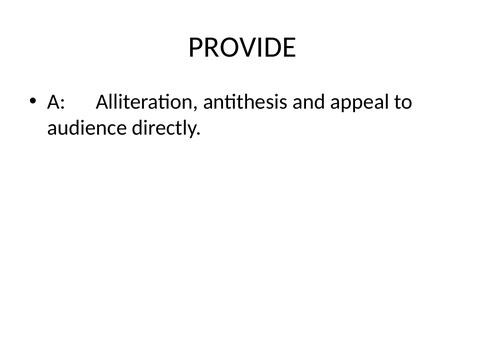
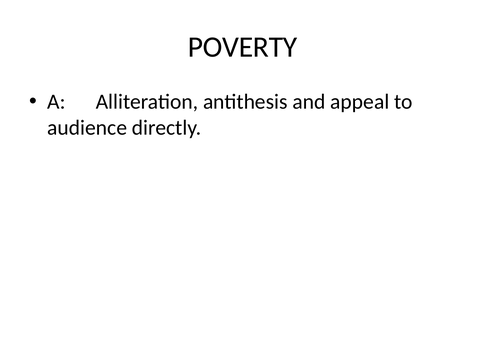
PROVIDE: PROVIDE -> POVERTY (243, 47)
